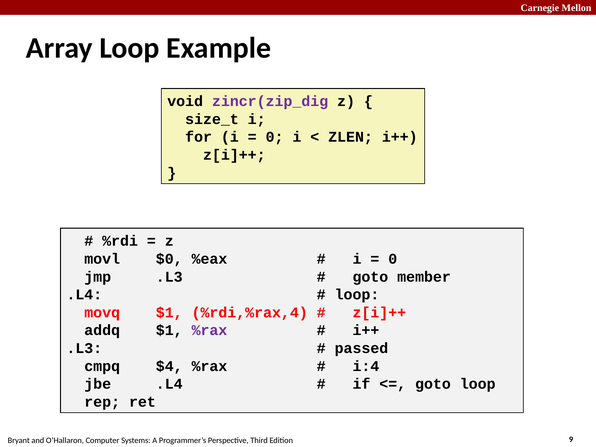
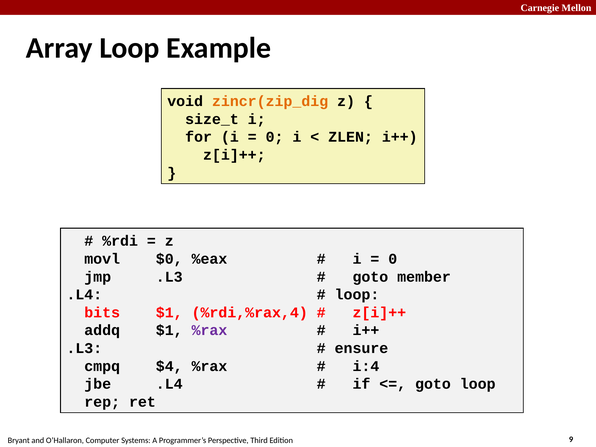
zincr(zip_dig colour: purple -> orange (270, 101)
movq: movq -> bits (102, 313)
passed: passed -> ensure (361, 348)
